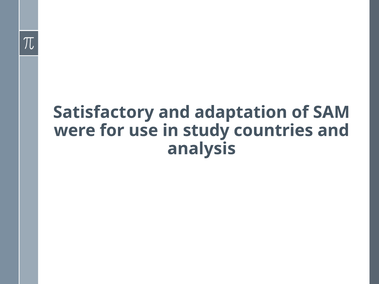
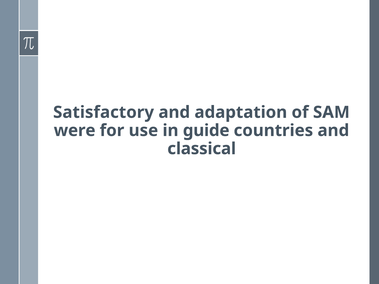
study: study -> guide (206, 131)
analysis: analysis -> classical (202, 149)
